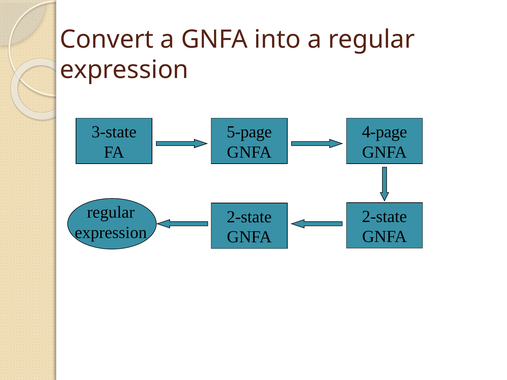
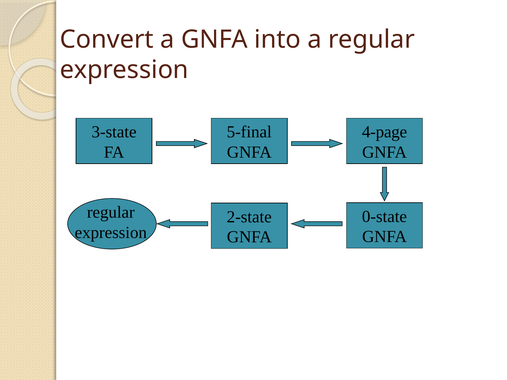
5-page: 5-page -> 5-final (249, 132)
2-state: 2-state -> 0-state (384, 217)
